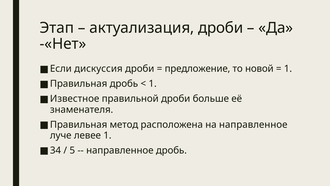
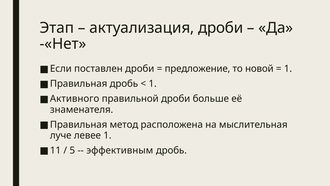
дискуссия: дискуссия -> поставлен (98, 69)
Известное: Известное -> Активного (75, 99)
на направленное: направленное -> мыслительная (253, 124)
34: 34 -> 11 (55, 150)
направленное: направленное -> эффективным (120, 150)
